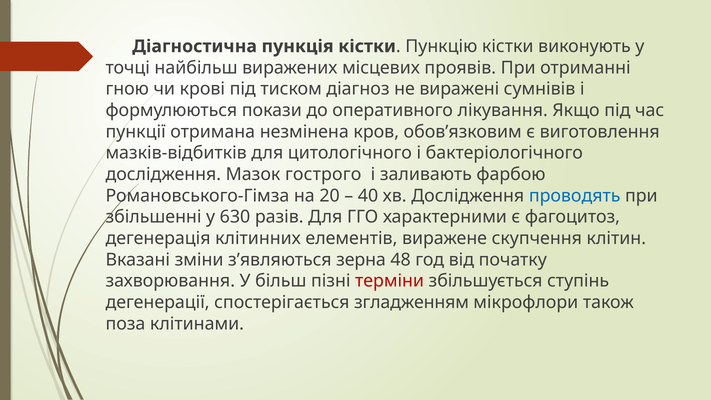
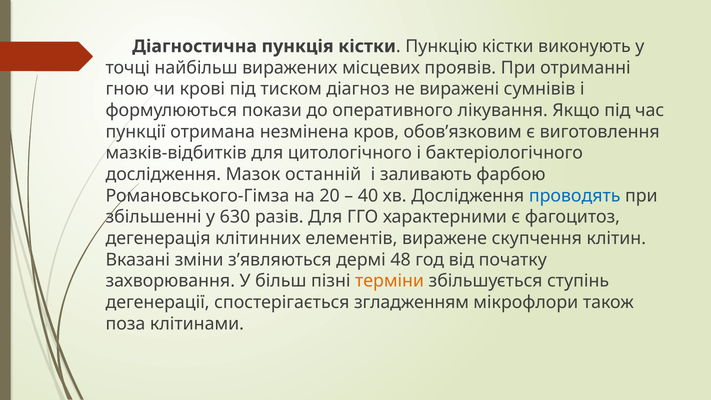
гострого: гострого -> останній (323, 174)
зерна: зерна -> дермі (361, 260)
терміни colour: red -> orange (390, 281)
